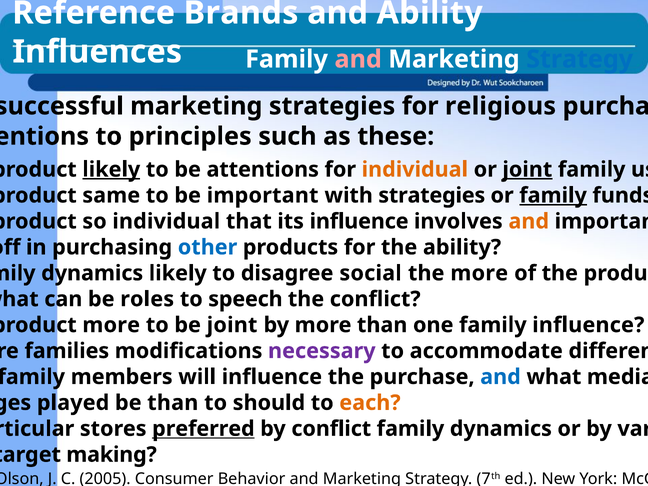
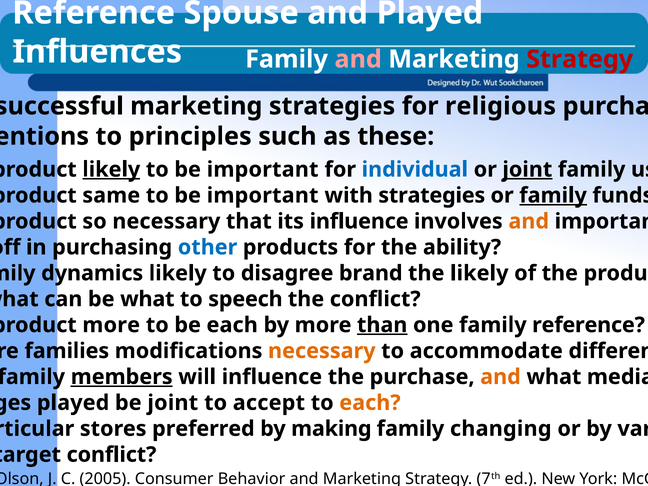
Brands: Brands -> Spouse (241, 13)
and Ability: Ability -> Played (430, 13)
Strategy colour: blue -> red (580, 59)
attentions: attentions -> important (263, 170)
individual colour: orange -> blue (415, 170)
so individual: individual -> necessary (166, 221)
social: social -> brand (371, 273)
the more: more -> likely (479, 273)
be roles: roles -> what (147, 299)
be joint: joint -> each (232, 325)
than underline: none -> present (382, 325)
family influence: influence -> reference (588, 325)
necessary colour: purple -> orange (322, 351)
members underline: none -> present (122, 377)
and colour: blue -> orange (501, 377)
be than: than -> joint (173, 403)
should: should -> accept (269, 403)
preferred underline: present -> none (203, 429)
by conflict: conflict -> making (331, 429)
dynamics: dynamics -> changing (501, 429)
making: making -> conflict (111, 455)
